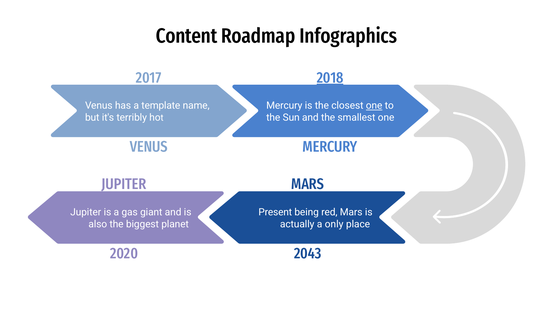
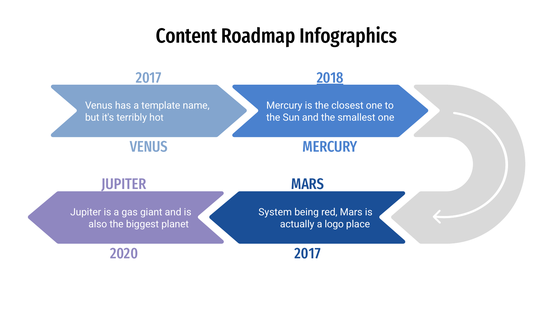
one underline: present -> none (374, 106)
Present: Present -> System (275, 212)
only: only -> logo (334, 224)
2020 2043: 2043 -> 2017 (307, 253)
